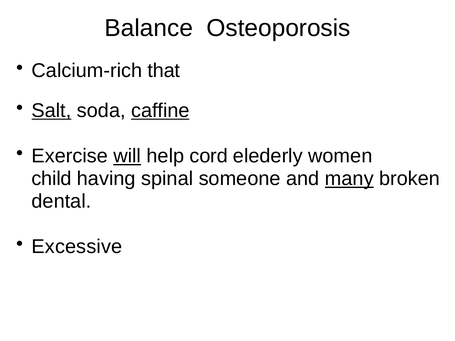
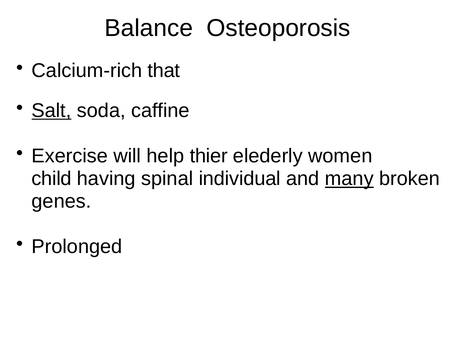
caffine underline: present -> none (160, 111)
will underline: present -> none (127, 156)
cord: cord -> thier (209, 156)
someone: someone -> individual (240, 179)
dental: dental -> genes (61, 202)
Excessive: Excessive -> Prolonged (77, 247)
